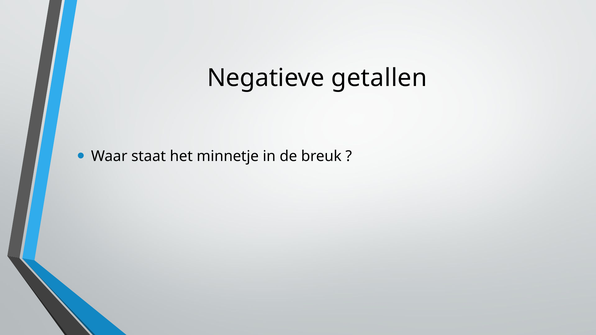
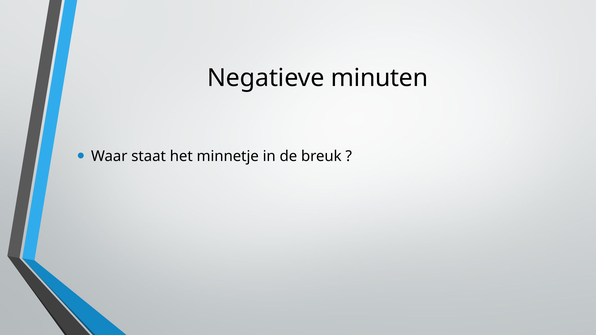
getallen: getallen -> minuten (379, 78)
